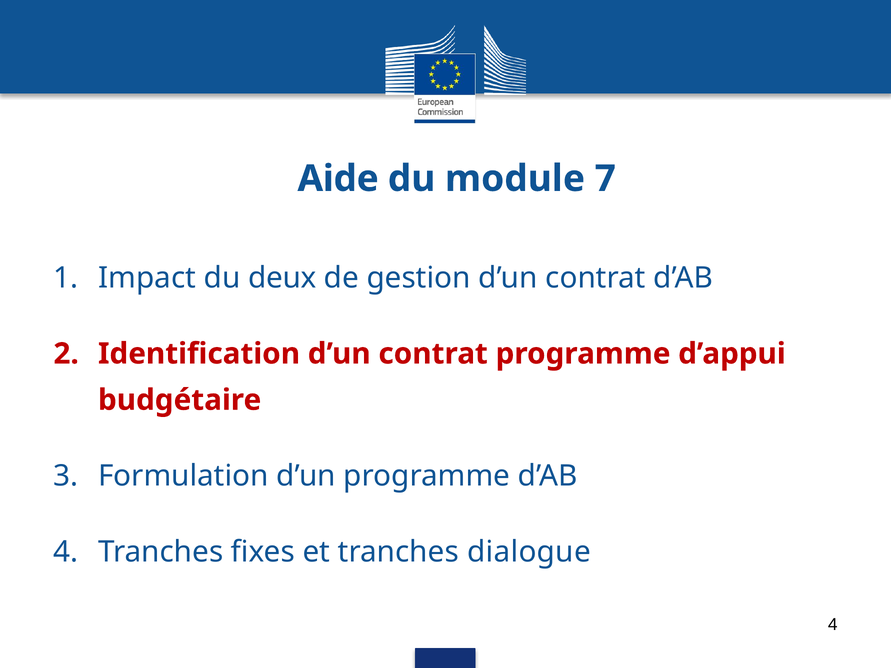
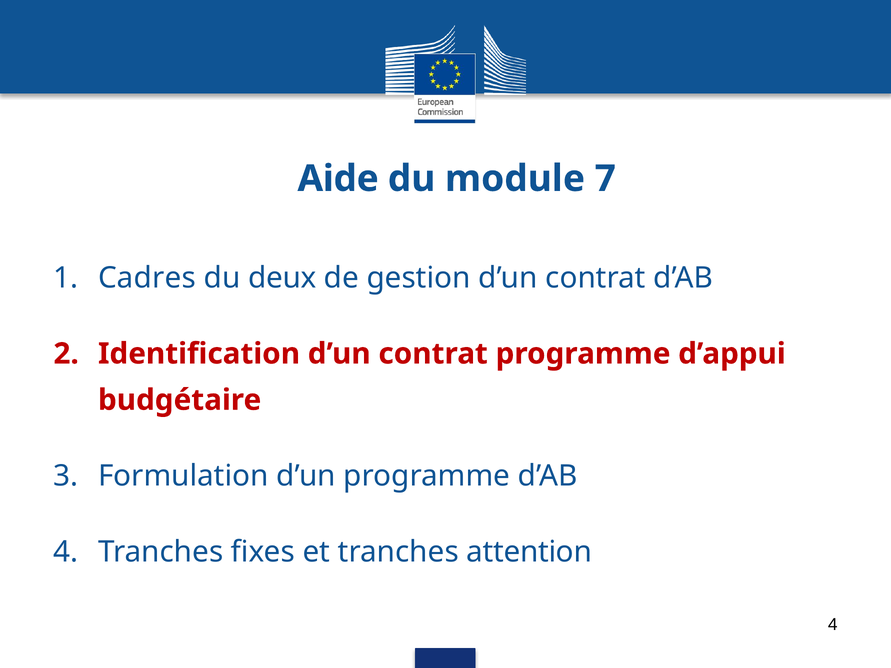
Impact: Impact -> Cadres (147, 278)
dialogue: dialogue -> attention (529, 552)
